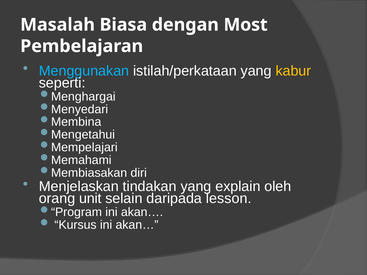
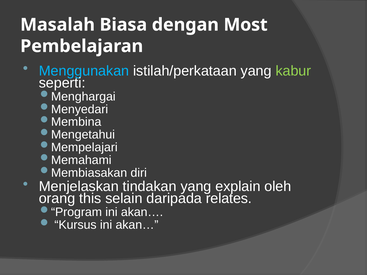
kabur colour: yellow -> light green (293, 71)
unit: unit -> this (90, 199)
lesson: lesson -> relates (229, 199)
